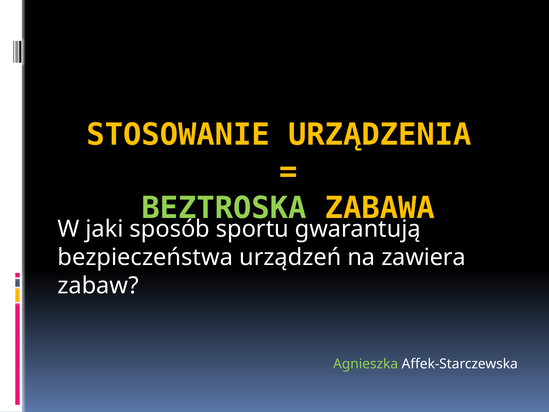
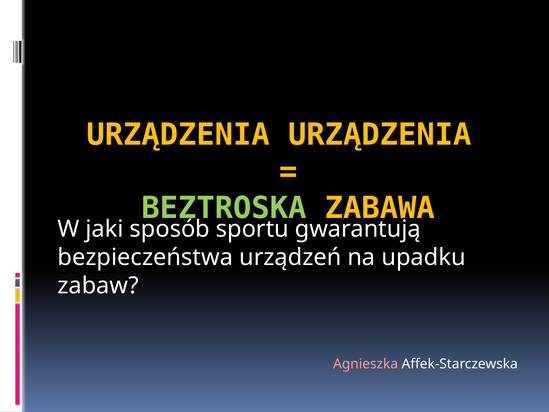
STOSOWANIE: STOSOWANIE -> URZĄDZENIA (178, 135)
zawiera: zawiera -> upadku (424, 257)
Agnieszka colour: light green -> pink (366, 364)
